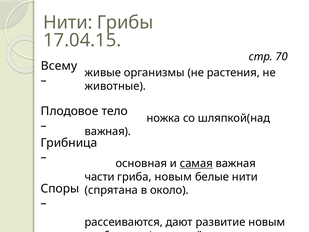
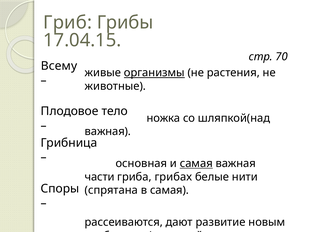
Нити: Нити -> Гриб (68, 22)
организмы underline: none -> present (154, 73)
гриба новым: новым -> грибах (173, 177)
в около: около -> самая (169, 190)
